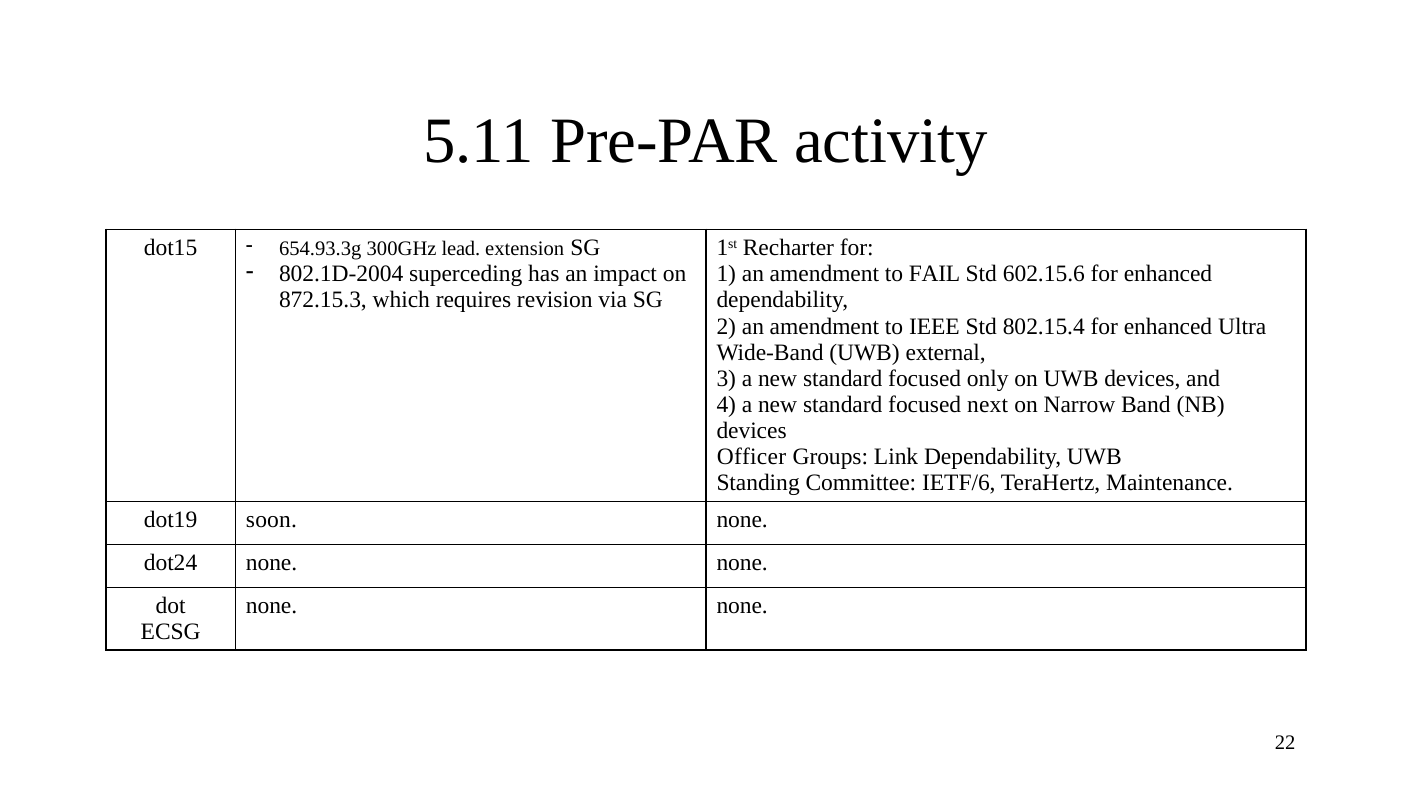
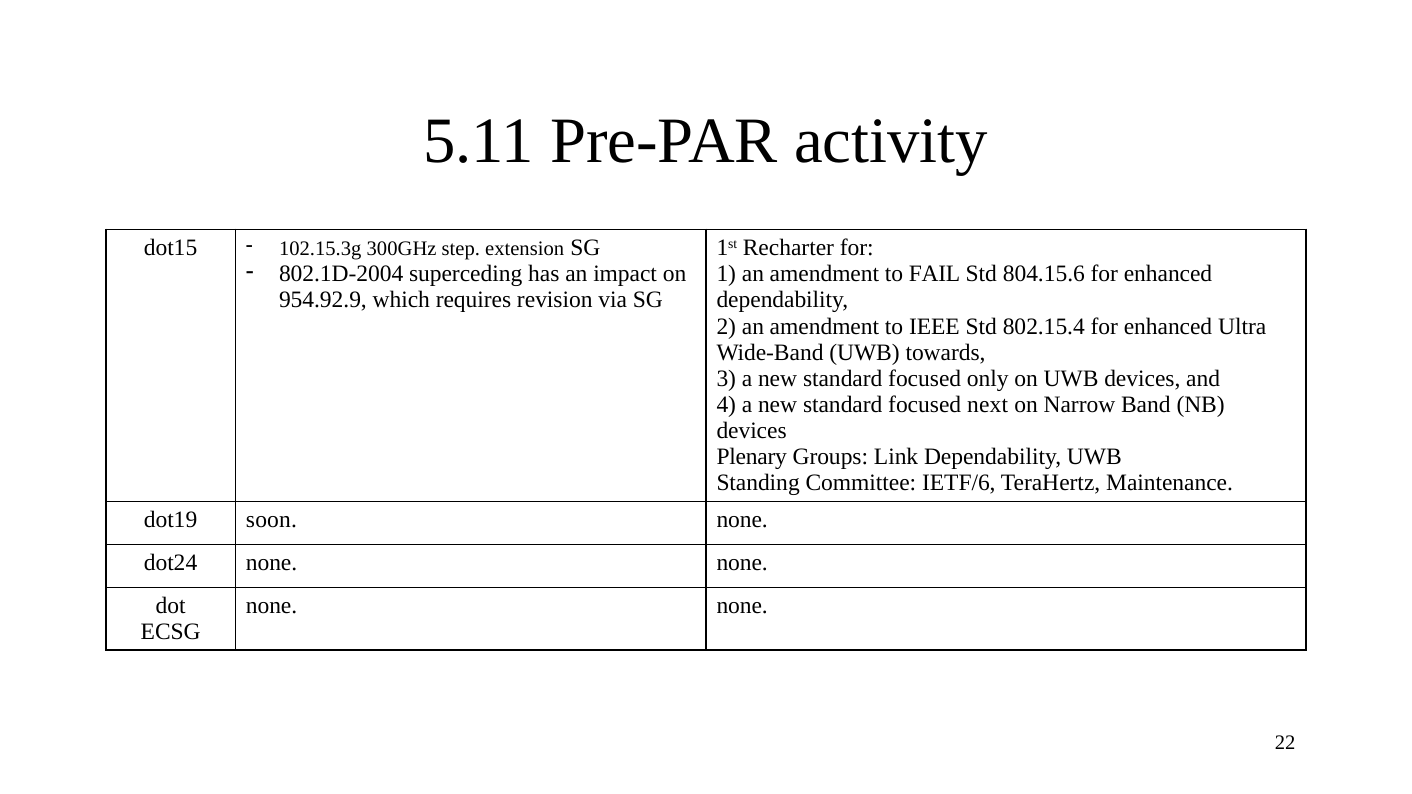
654.93.3g: 654.93.3g -> 102.15.3g (320, 249)
lead: lead -> step (461, 249)
602.15.6: 602.15.6 -> 804.15.6 (1044, 274)
872.15.3: 872.15.3 -> 954.92.9 (323, 300)
external: external -> towards (946, 353)
Officer: Officer -> Plenary (752, 457)
